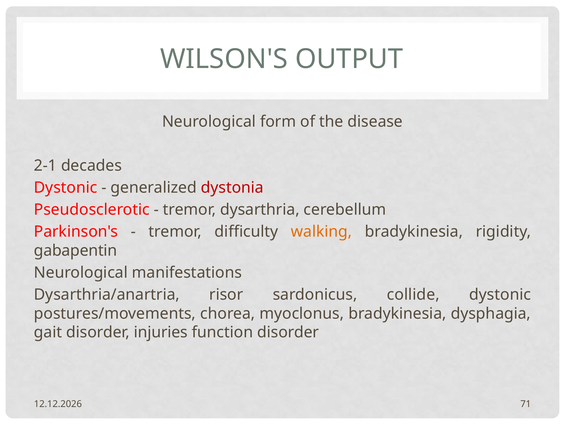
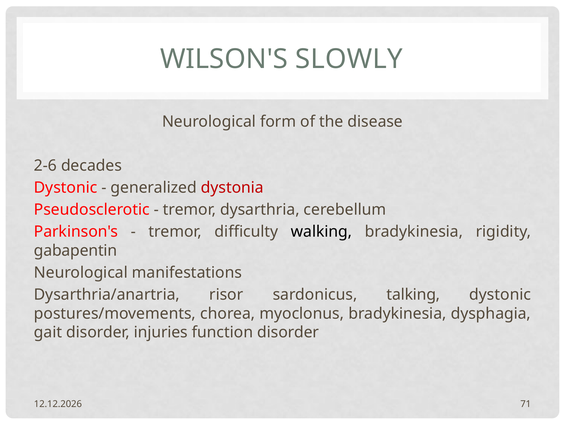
OUTPUT: OUTPUT -> SLOWLY (349, 59)
2-1: 2-1 -> 2-6 (45, 166)
walking colour: orange -> black (322, 232)
collide: collide -> talking (413, 295)
